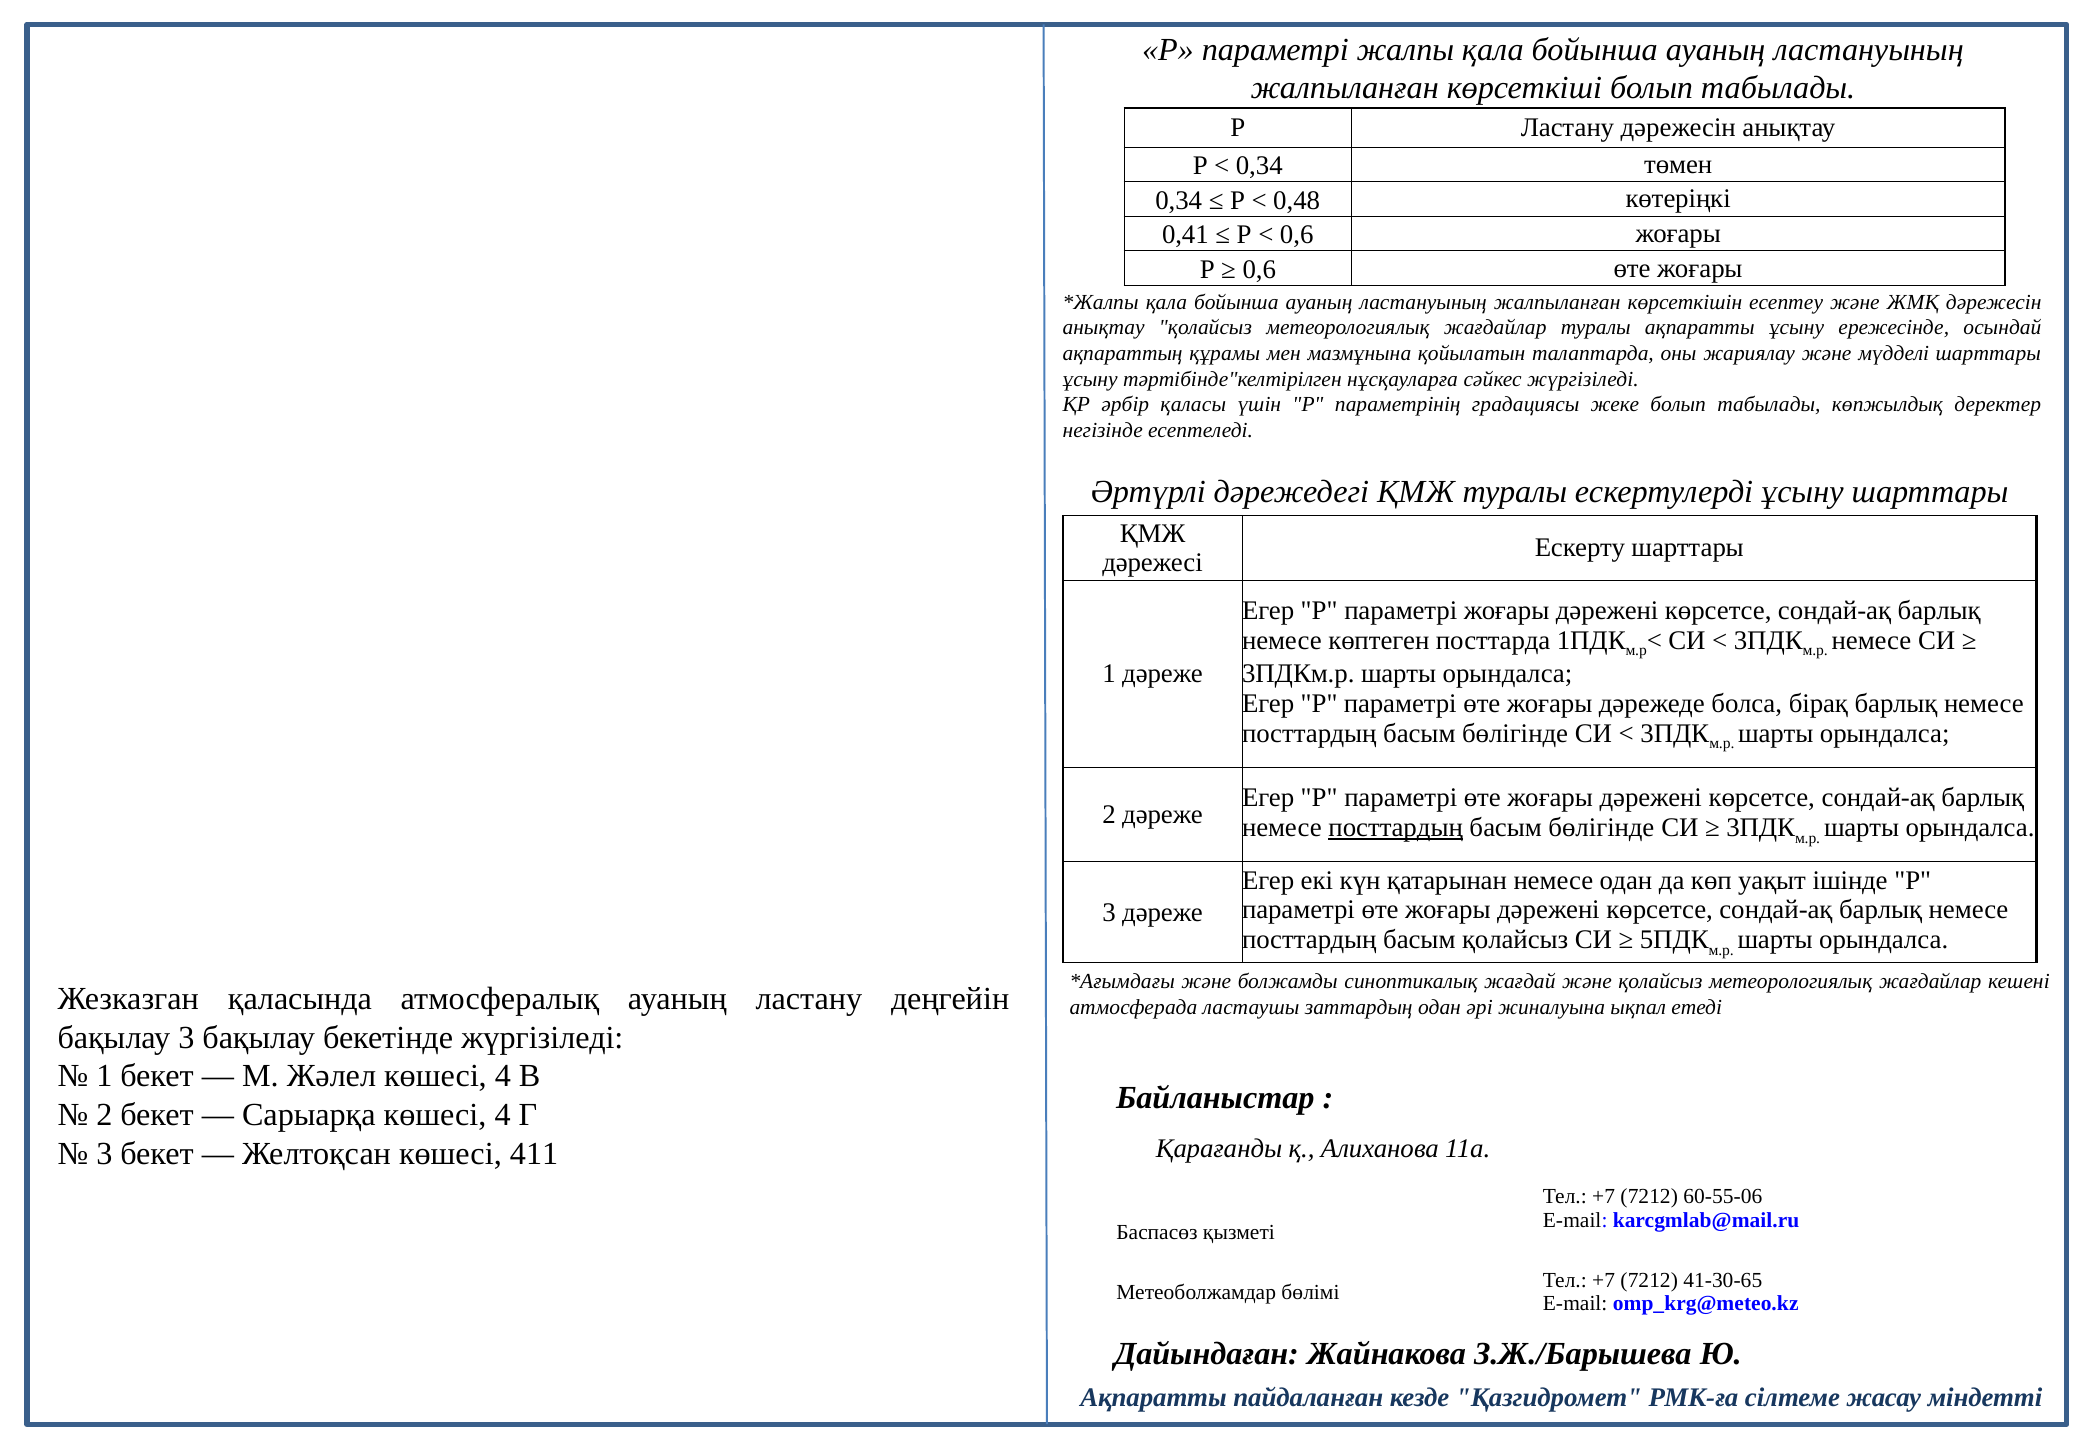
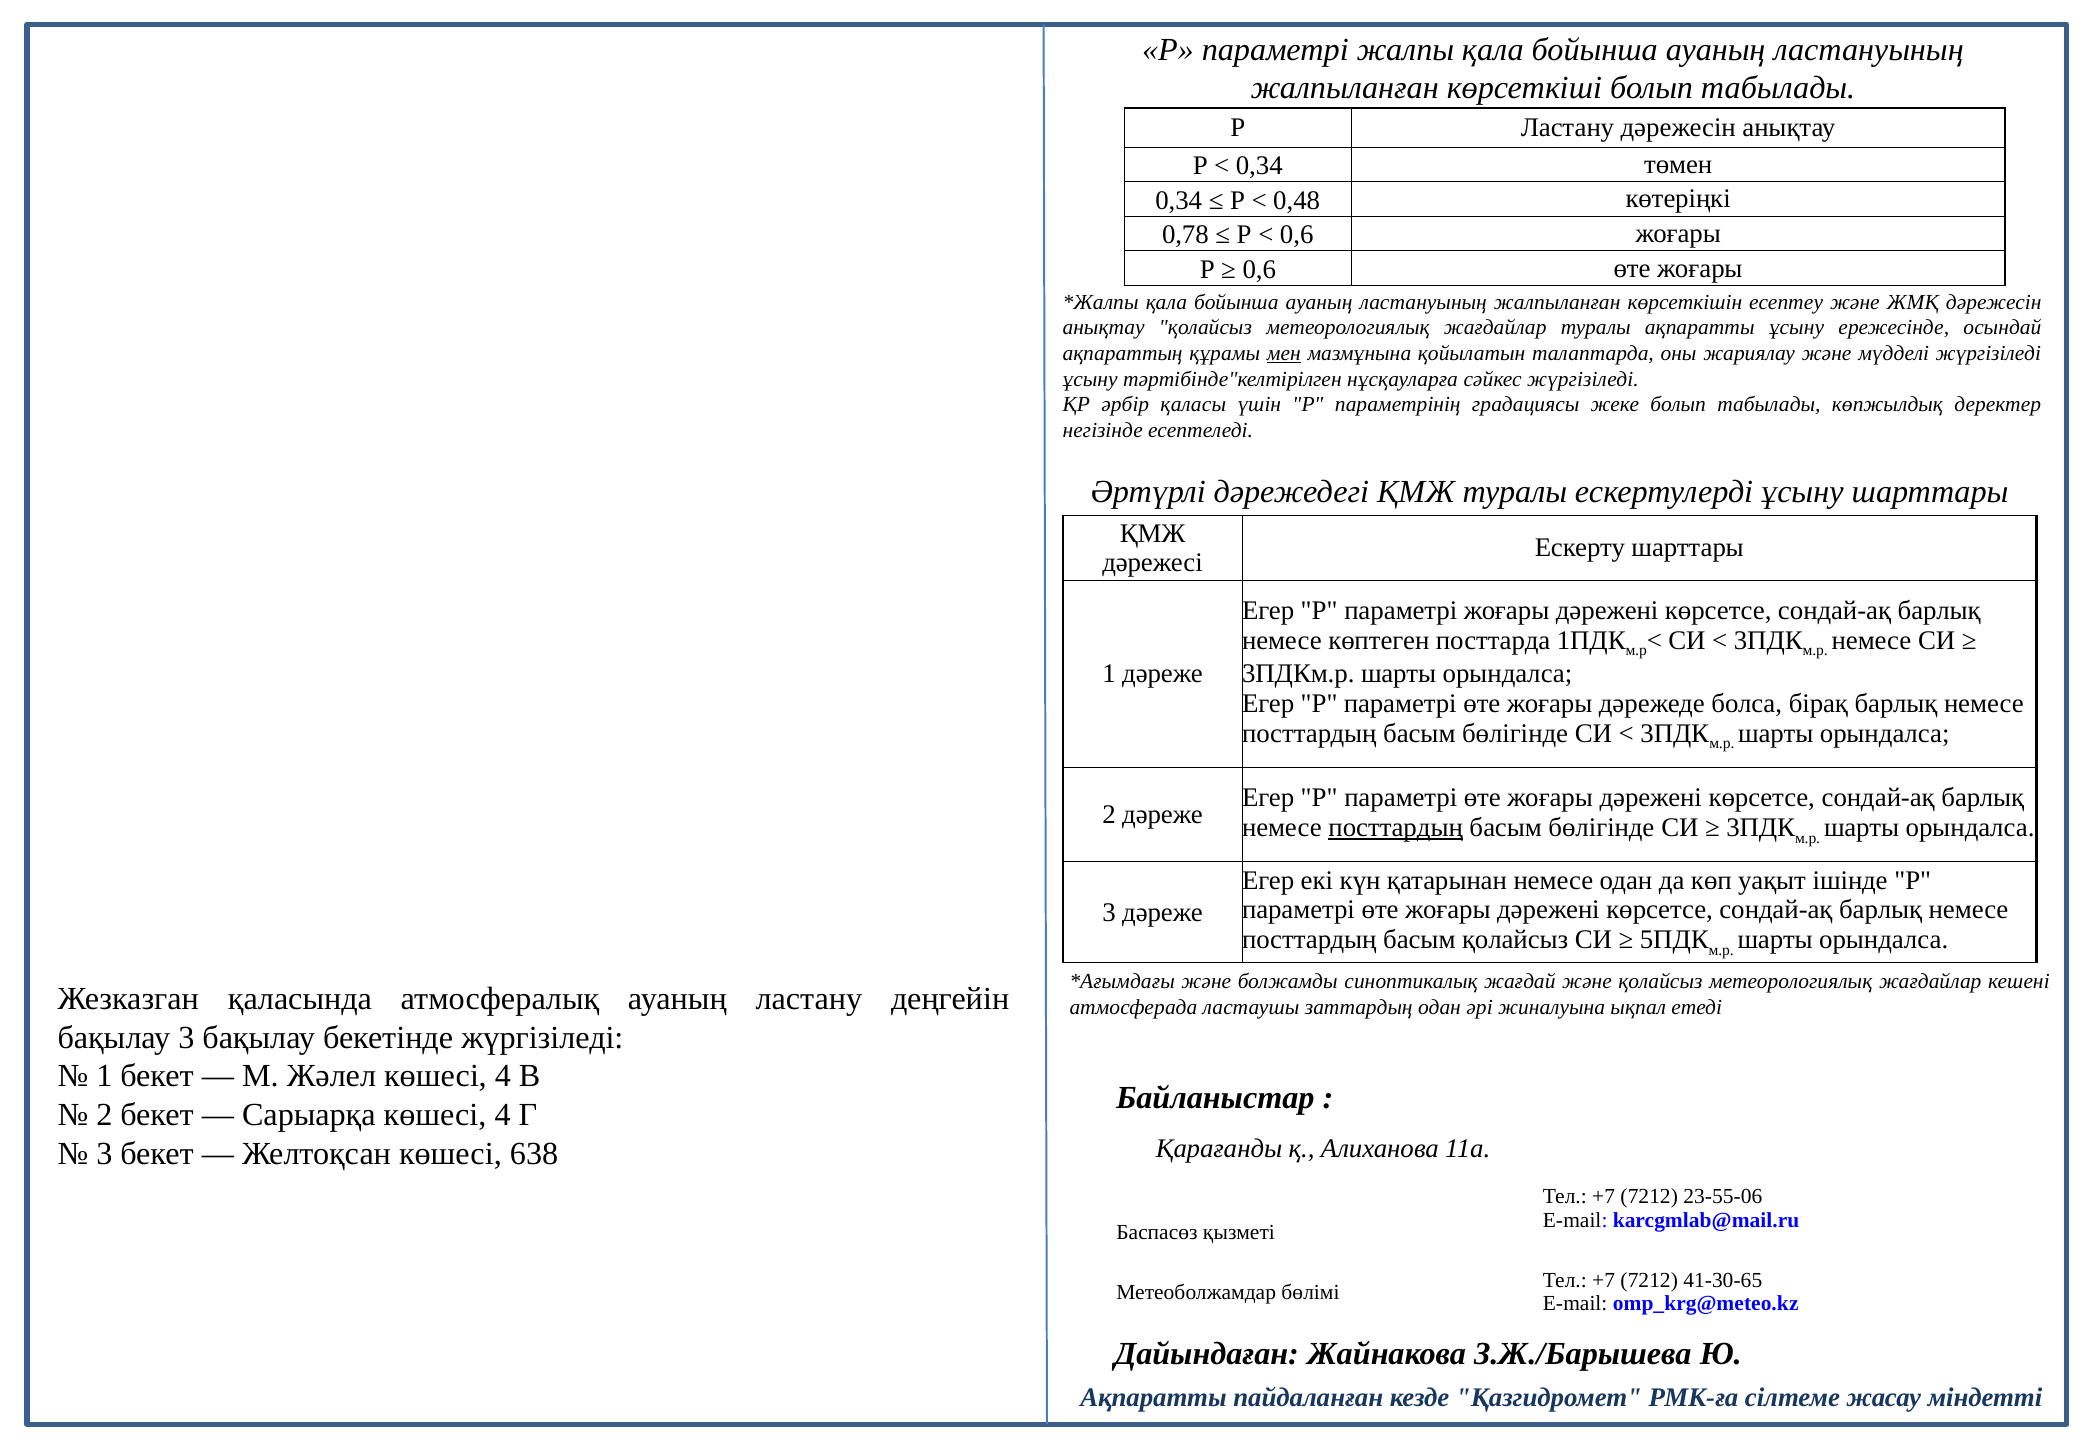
0,41: 0,41 -> 0,78 (1185, 235)
мен underline: none -> present (1284, 354)
мүдделі шарттары: шарттары -> жүргізіледі (1988, 354)
411: 411 -> 638 (534, 1154)
60-55-06: 60-55-06 -> 23-55-06 (1723, 1197)
